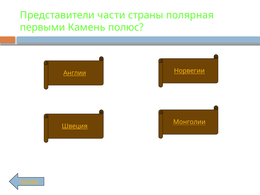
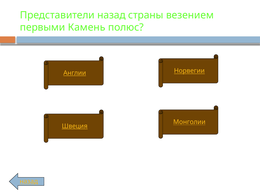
Представители части: части -> назад (111, 15)
полярная: полярная -> везением (190, 15)
